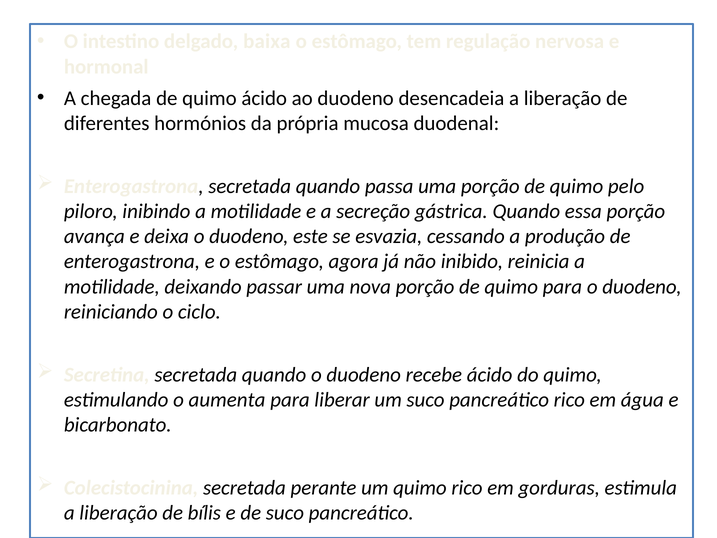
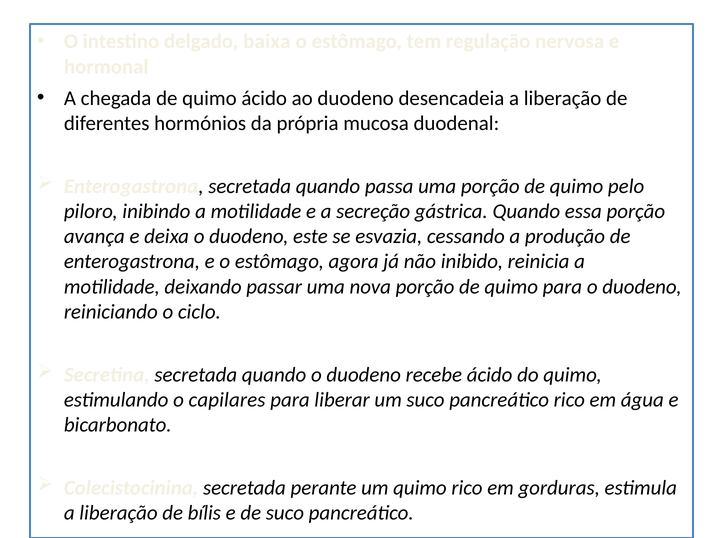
aumenta: aumenta -> capilares (227, 400)
